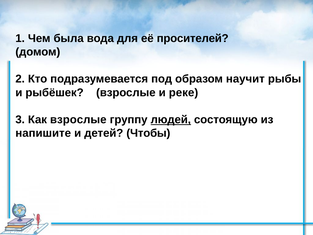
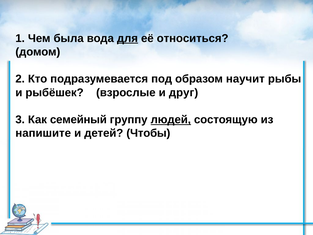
для underline: none -> present (127, 38)
просителей: просителей -> относиться (193, 38)
реке: реке -> друг (184, 92)
Как взрослые: взрослые -> семейный (78, 120)
